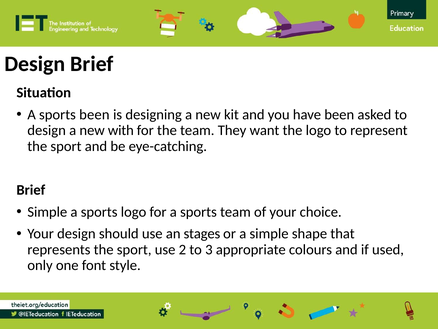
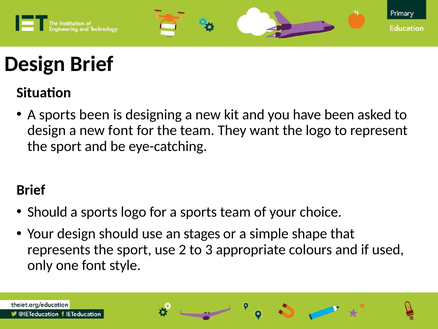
new with: with -> font (121, 130)
Simple: Simple -> Should (47, 212)
